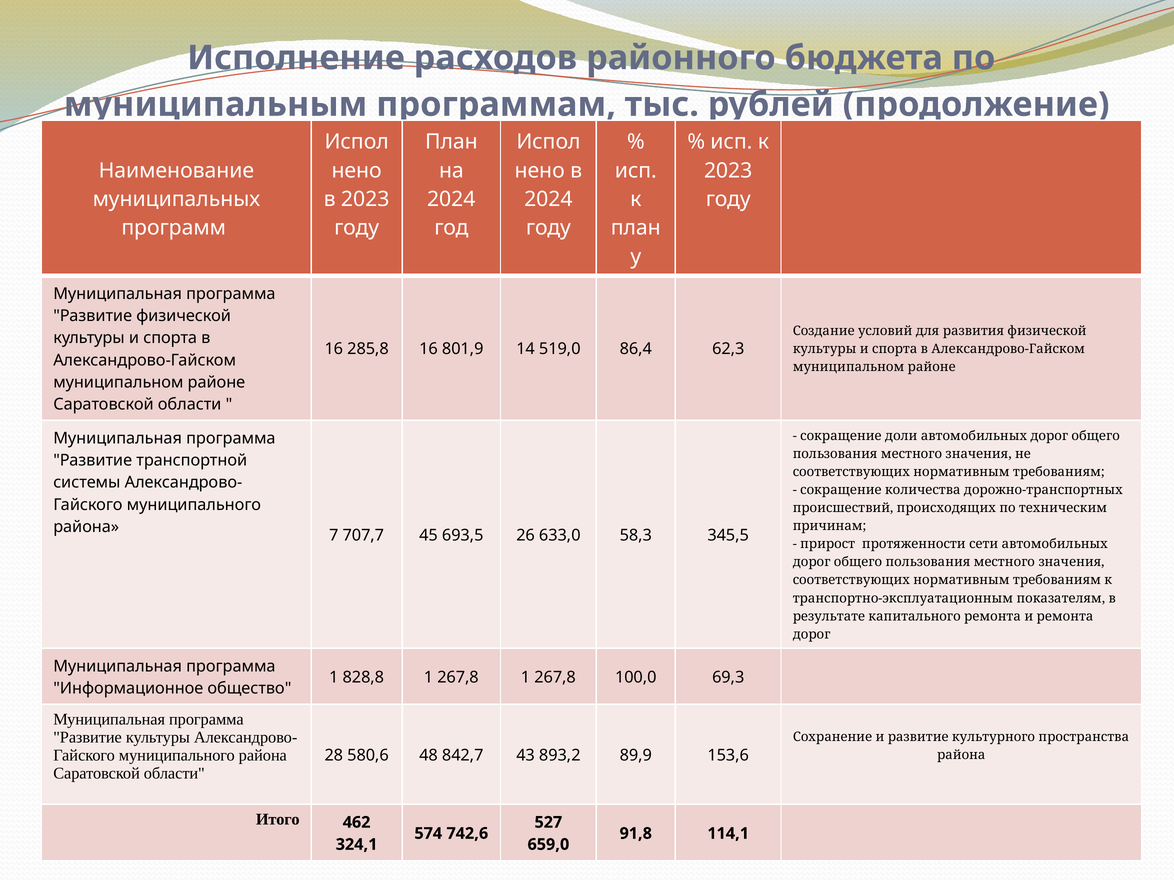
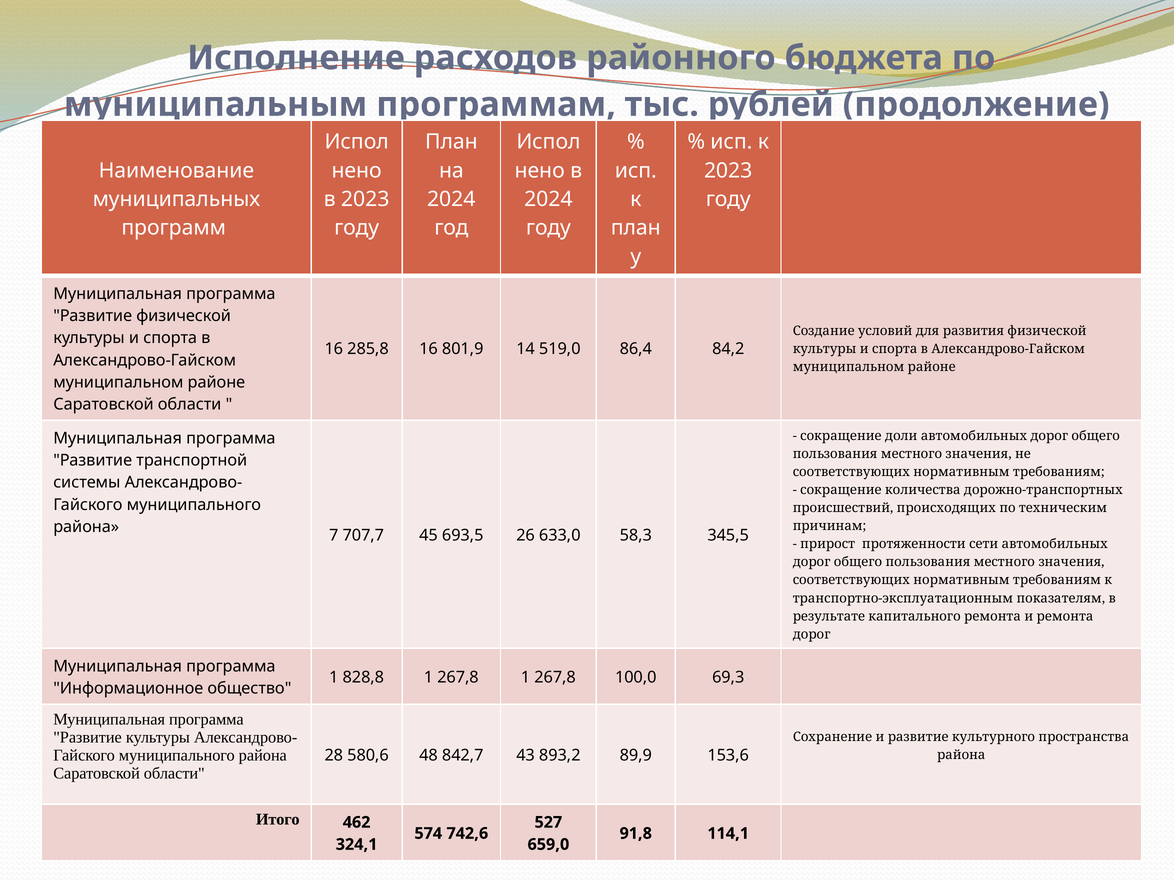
62,3: 62,3 -> 84,2 (728, 349)
